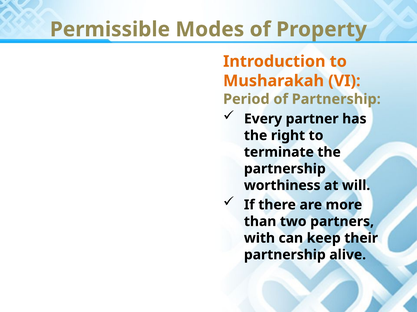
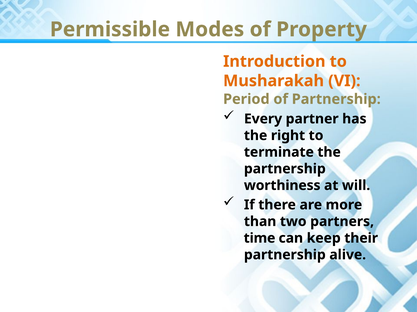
with: with -> time (260, 239)
